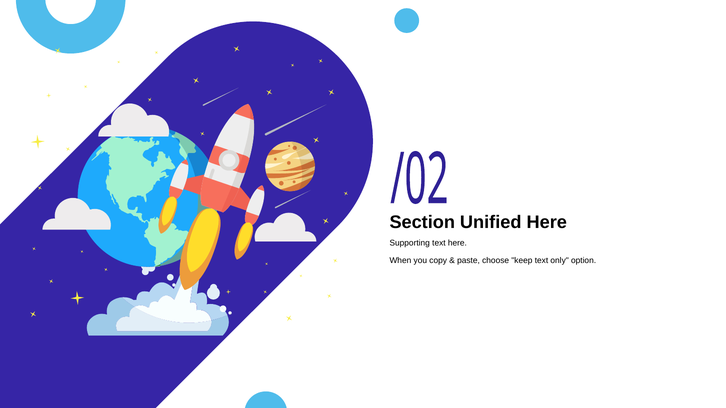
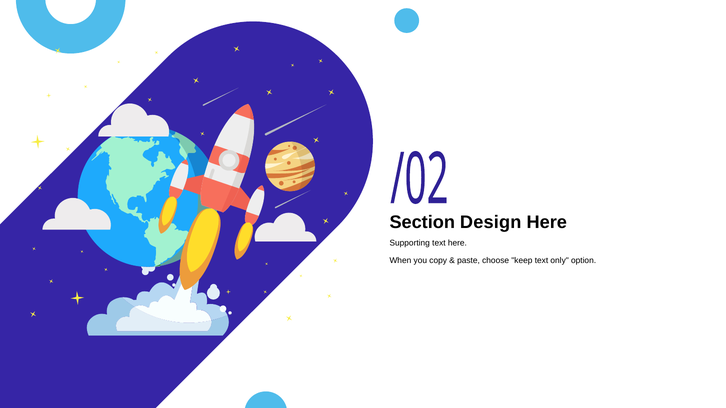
Unified: Unified -> Design (491, 222)
